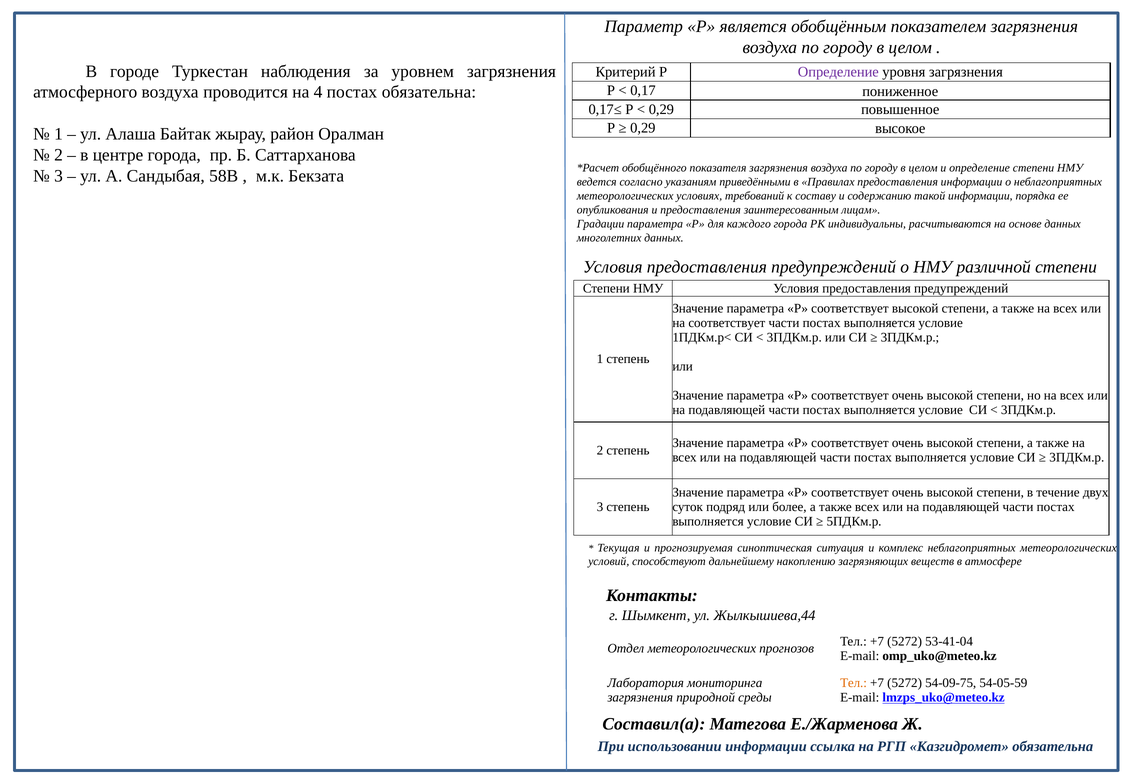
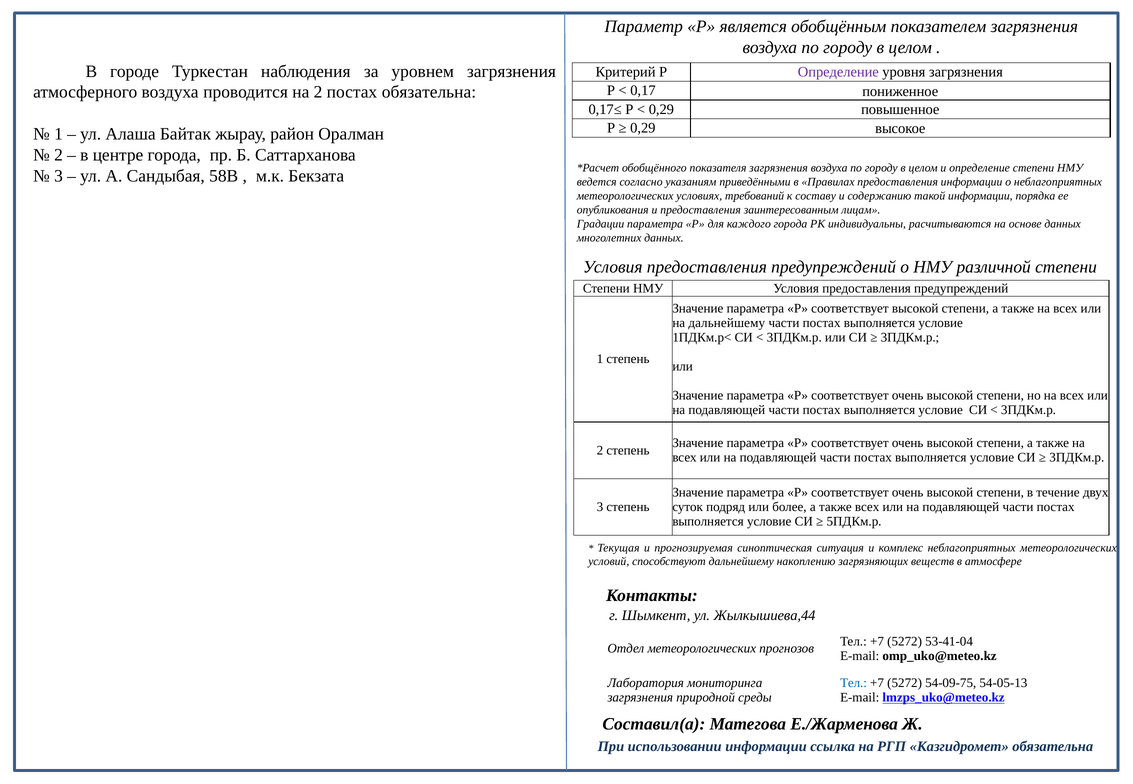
на 4: 4 -> 2 (318, 92)
на соответствует: соответствует -> дальнейшему (727, 323)
Тел colour: orange -> blue (854, 683)
54-05-59: 54-05-59 -> 54-05-13 (1003, 683)
